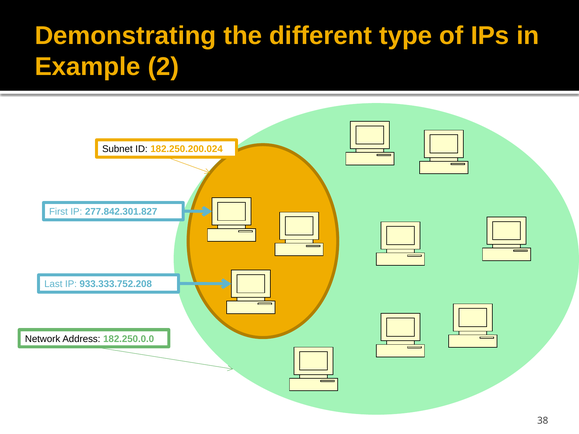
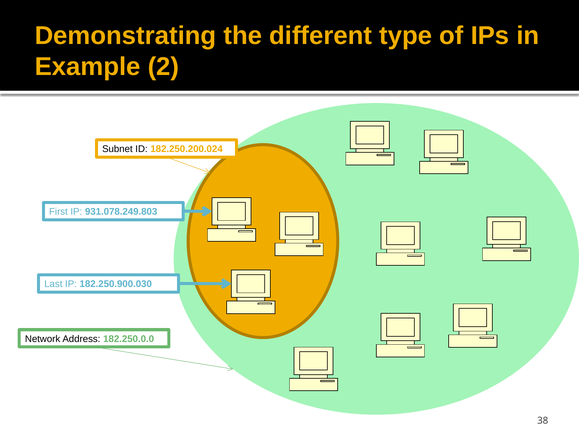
277.842.301.827: 277.842.301.827 -> 931.078.249.803 (121, 212)
933.333.752.208: 933.333.752.208 -> 182.250.900.030 (116, 284)
